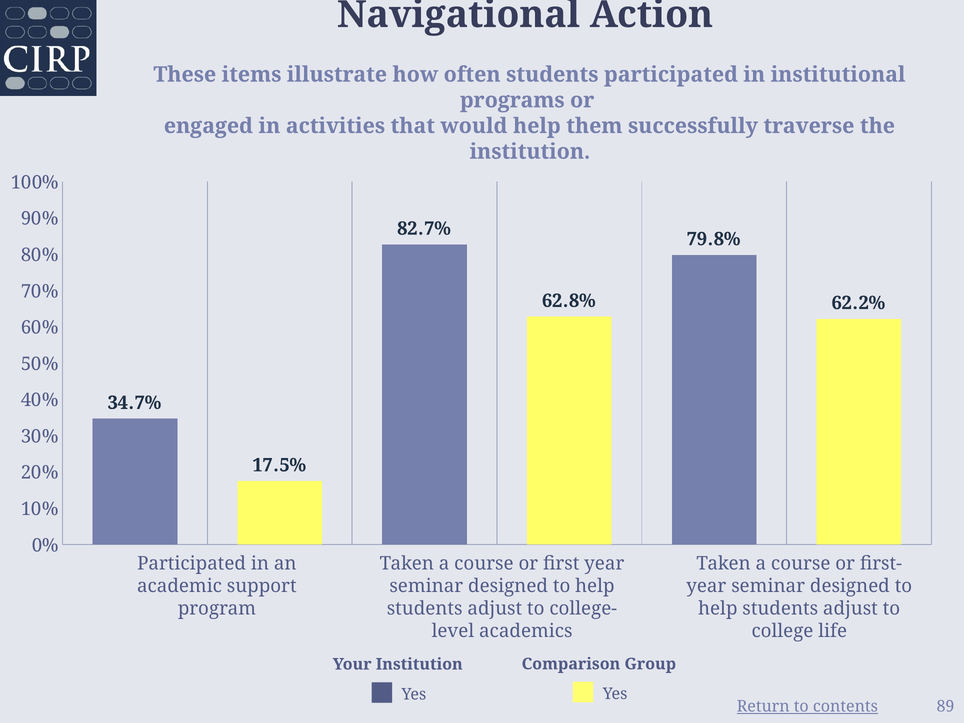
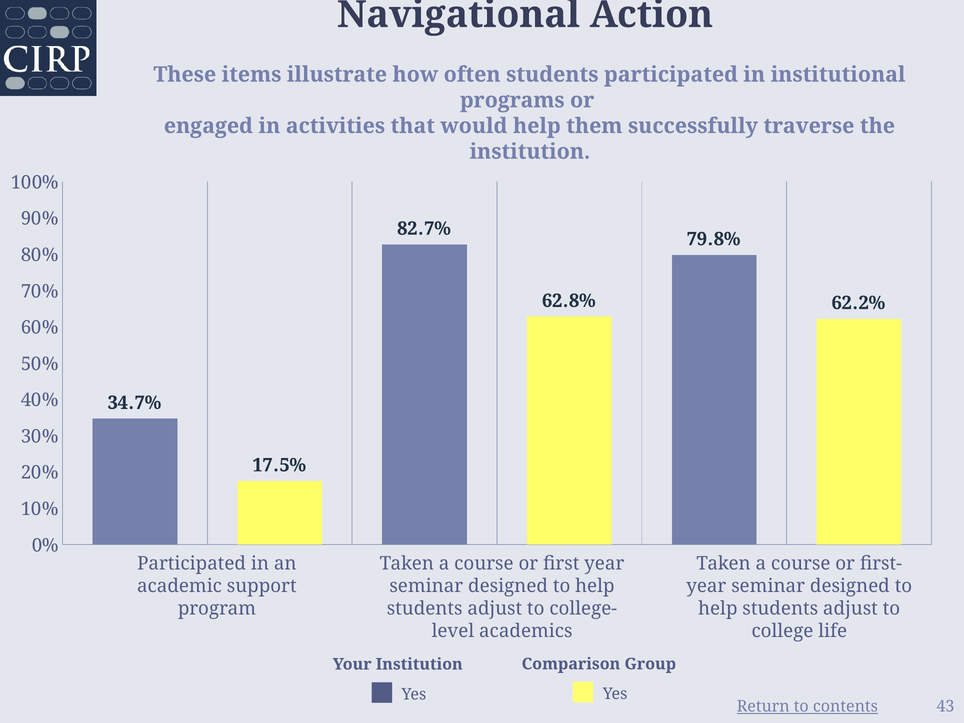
89: 89 -> 43 (945, 707)
